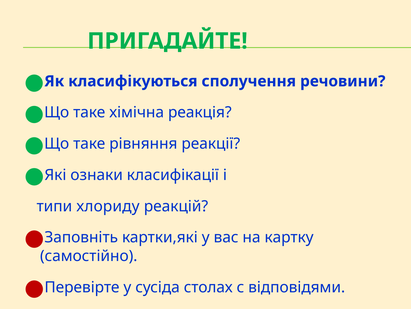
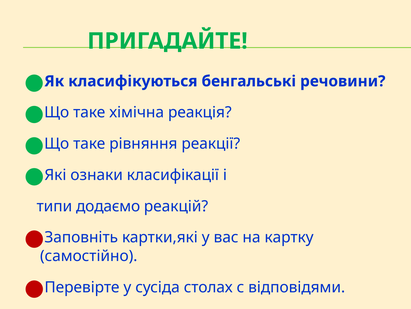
сполучення: сполучення -> бенгальські (249, 81)
хлориду: хлориду -> додаємо (108, 206)
